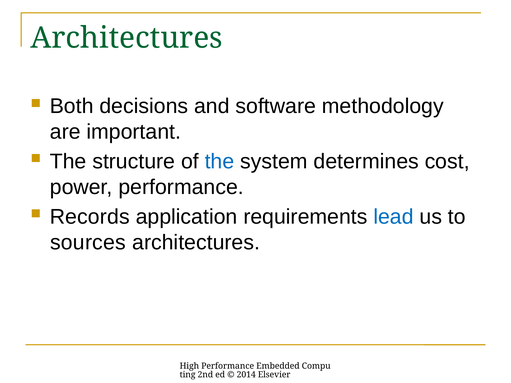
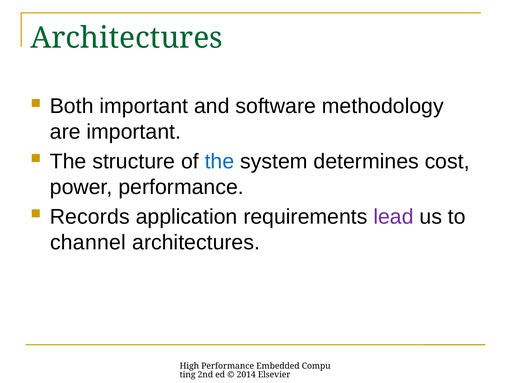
Both decisions: decisions -> important (144, 106)
lead colour: blue -> purple (394, 217)
sources: sources -> channel (88, 243)
